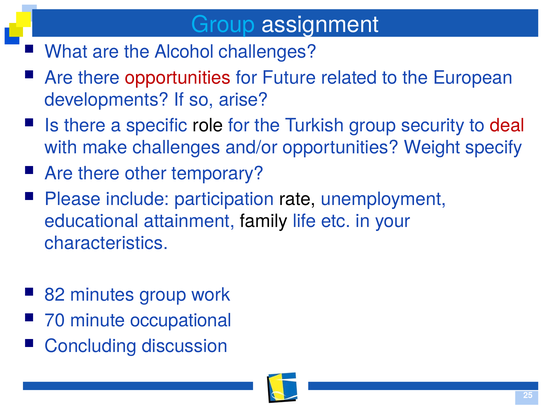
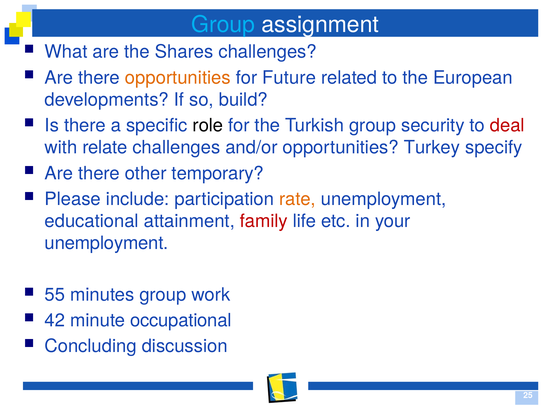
Alcohol: Alcohol -> Shares (184, 52)
opportunities colour: red -> orange (178, 78)
arise: arise -> build (243, 100)
make: make -> relate (105, 148)
Weight: Weight -> Turkey (432, 148)
rate colour: black -> orange (297, 199)
family colour: black -> red (264, 221)
characteristics: characteristics -> unemployment (107, 243)
82: 82 -> 55 (55, 295)
70: 70 -> 42 (55, 320)
